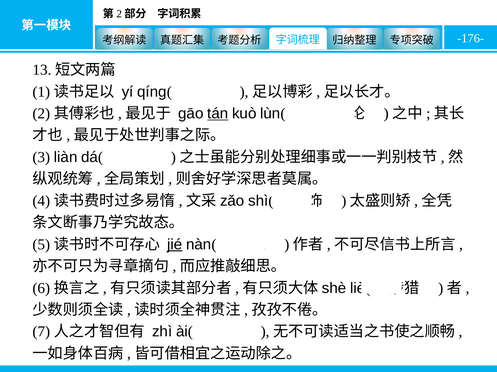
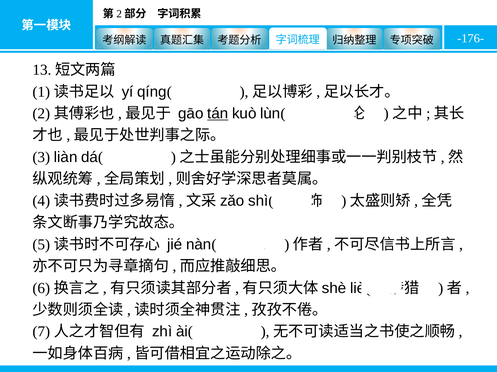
jié underline: present -> none (175, 245)
